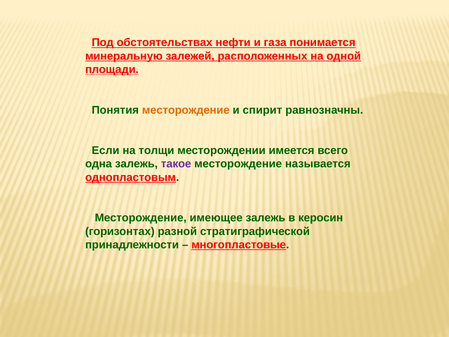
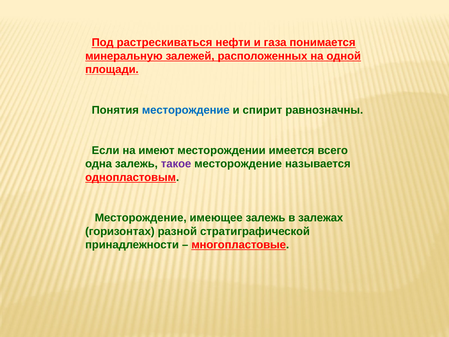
обстоятельствах: обстоятельствах -> растрескиваться (165, 43)
месторождение colour: orange -> blue (186, 110)
толщи: толщи -> имеют (157, 150)
керосин: керосин -> залежах (321, 218)
